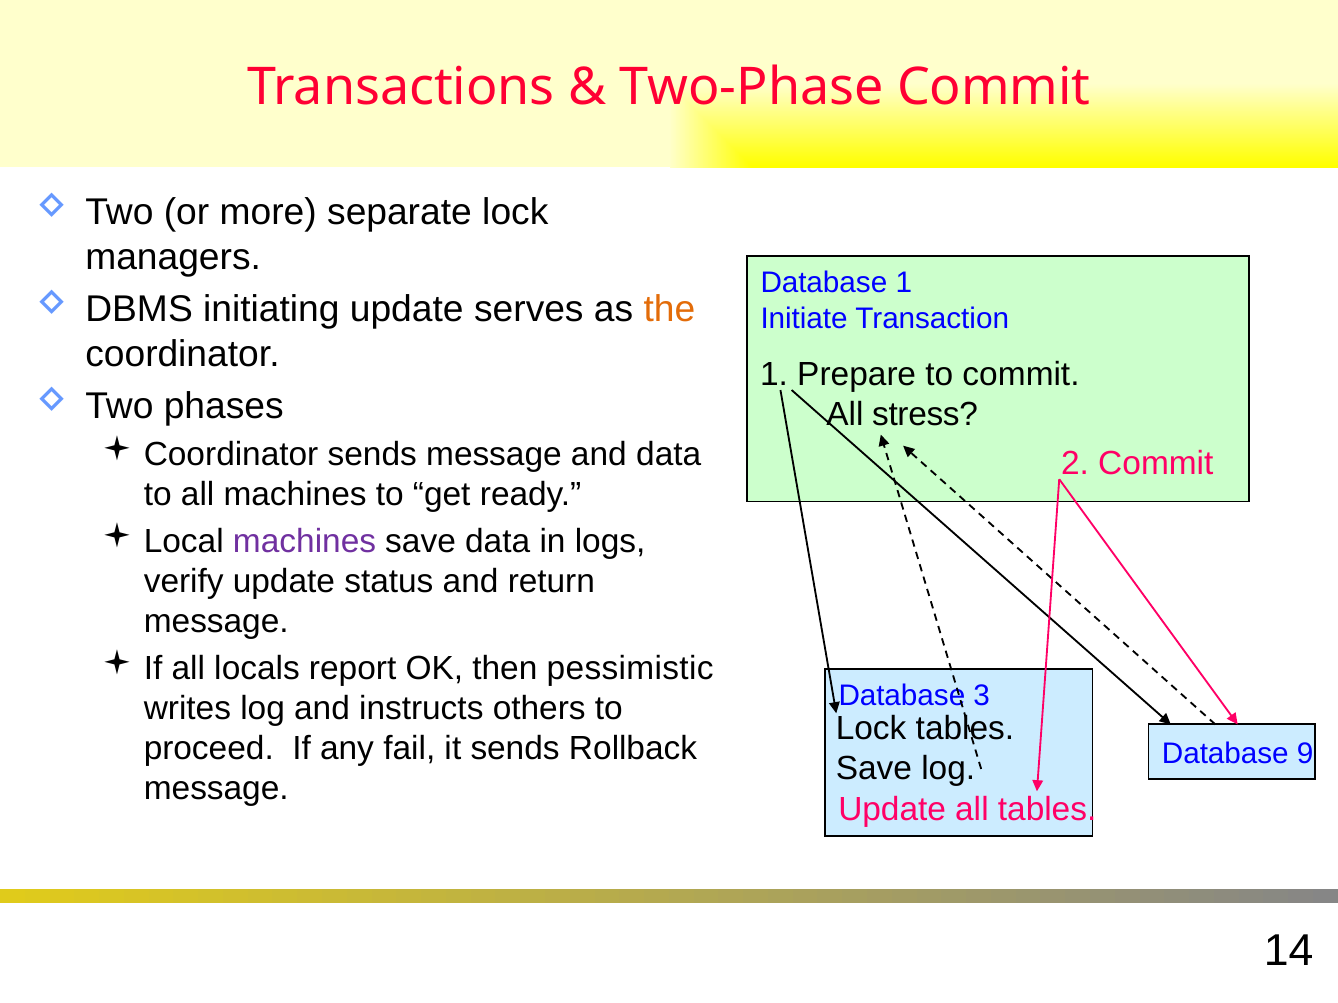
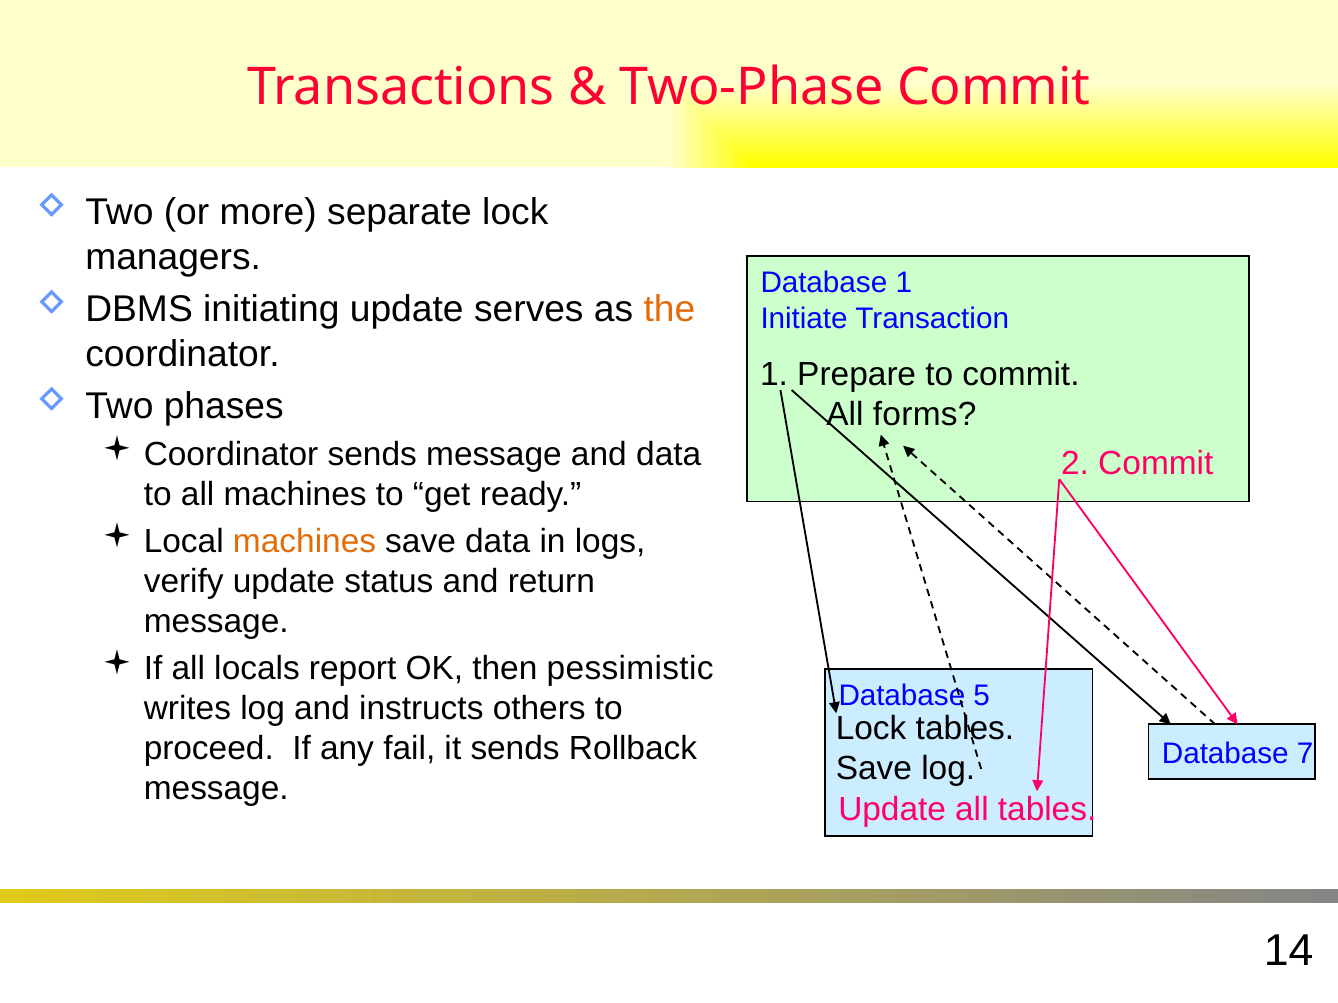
stress: stress -> forms (925, 415)
machines colour: purple -> orange (305, 542)
3: 3 -> 5 (982, 696)
9: 9 -> 7 (1305, 754)
